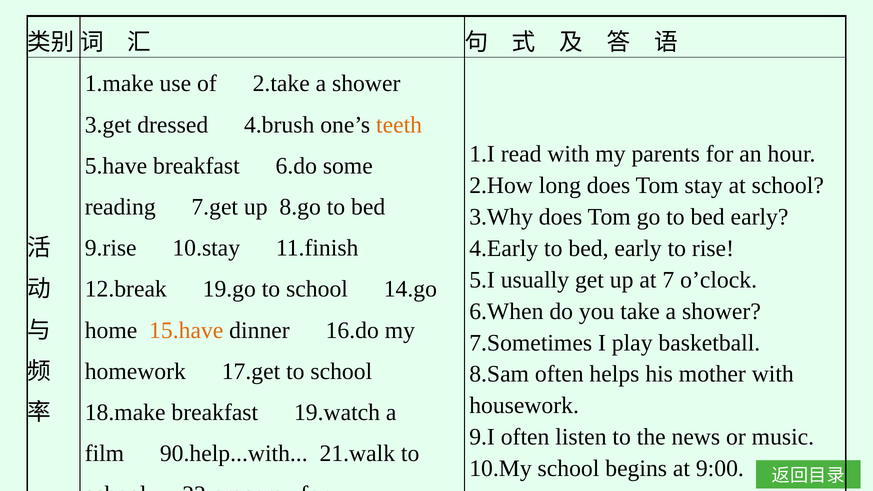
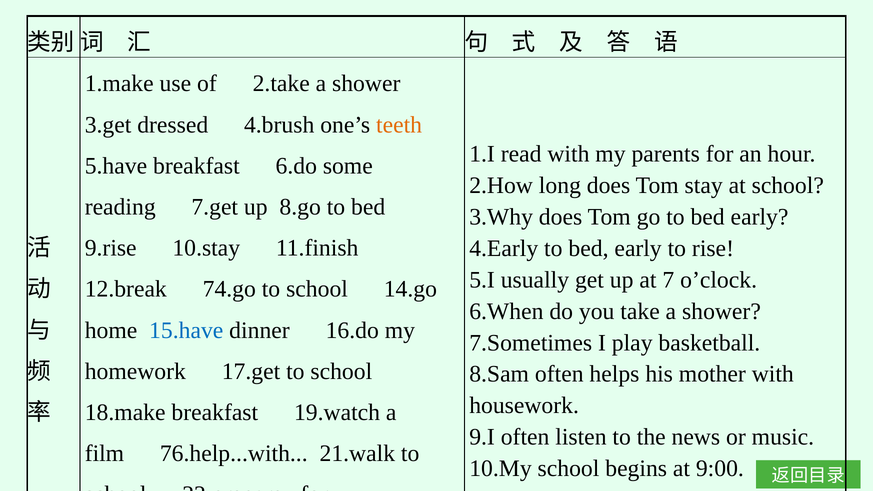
19.go: 19.go -> 74.go (229, 289)
15.have colour: orange -> blue (186, 330)
90.help...with: 90.help...with -> 76.help...with (234, 454)
